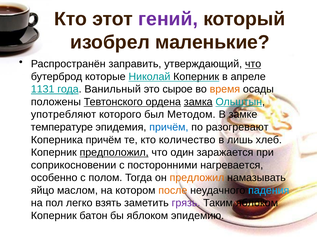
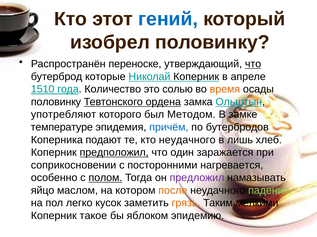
гений colour: purple -> blue (168, 19)
изобрел маленькие: маленькие -> половинку (212, 42)
заправить: заправить -> переноске (135, 64)
1131: 1131 -> 1510 (43, 90)
Ванильный: Ванильный -> Количество (113, 90)
сырое: сырое -> солью (178, 90)
положены: положены -> половинку (56, 102)
замка underline: present -> none (198, 102)
разогревают: разогревают -> бутербродов (237, 128)
Коперника причём: причём -> подают (104, 140)
кто количество: количество -> неудачного (187, 140)
полом underline: none -> present (105, 178)
предложил colour: orange -> purple (197, 178)
падения colour: light blue -> light green (269, 191)
взять: взять -> кусок (108, 204)
грязь colour: purple -> orange (186, 204)
Таким яблоком: яблоком -> мелкими (257, 204)
батон: батон -> такое (93, 216)
